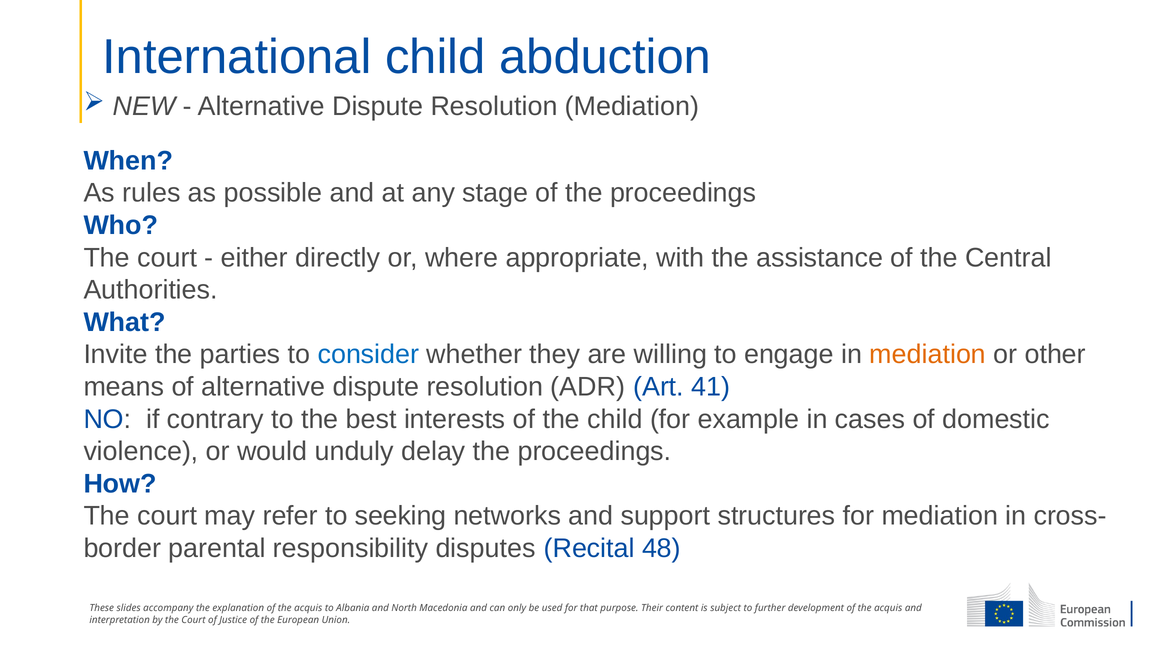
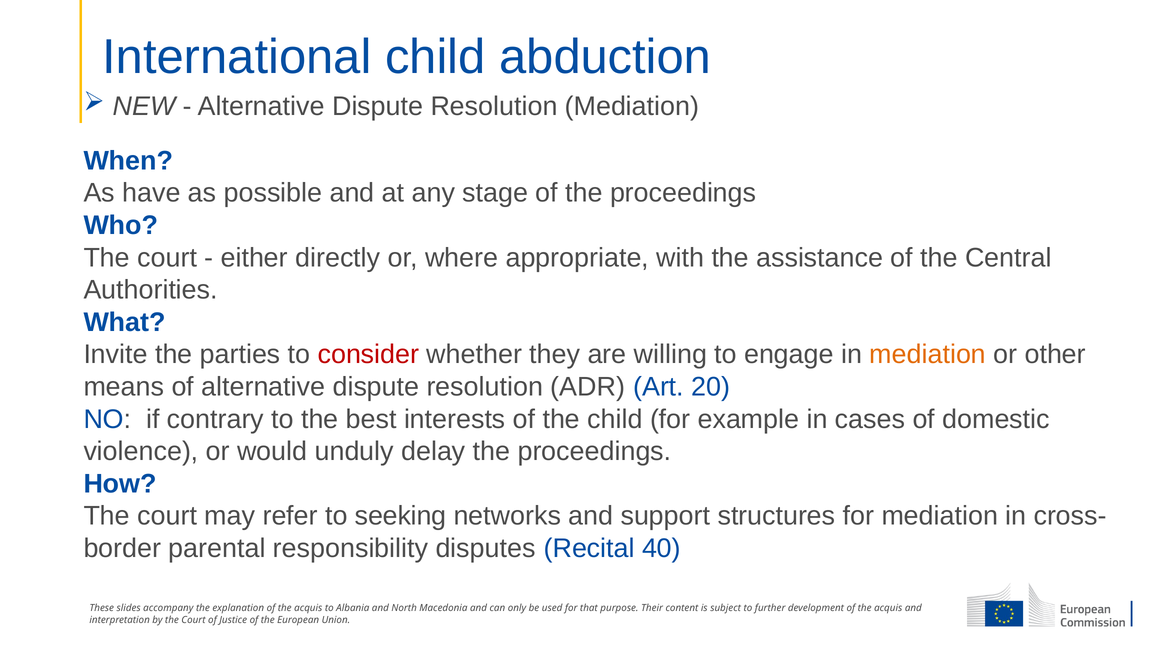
rules: rules -> have (151, 193)
consider colour: blue -> red (368, 355)
41: 41 -> 20 (711, 387)
48: 48 -> 40 (661, 548)
